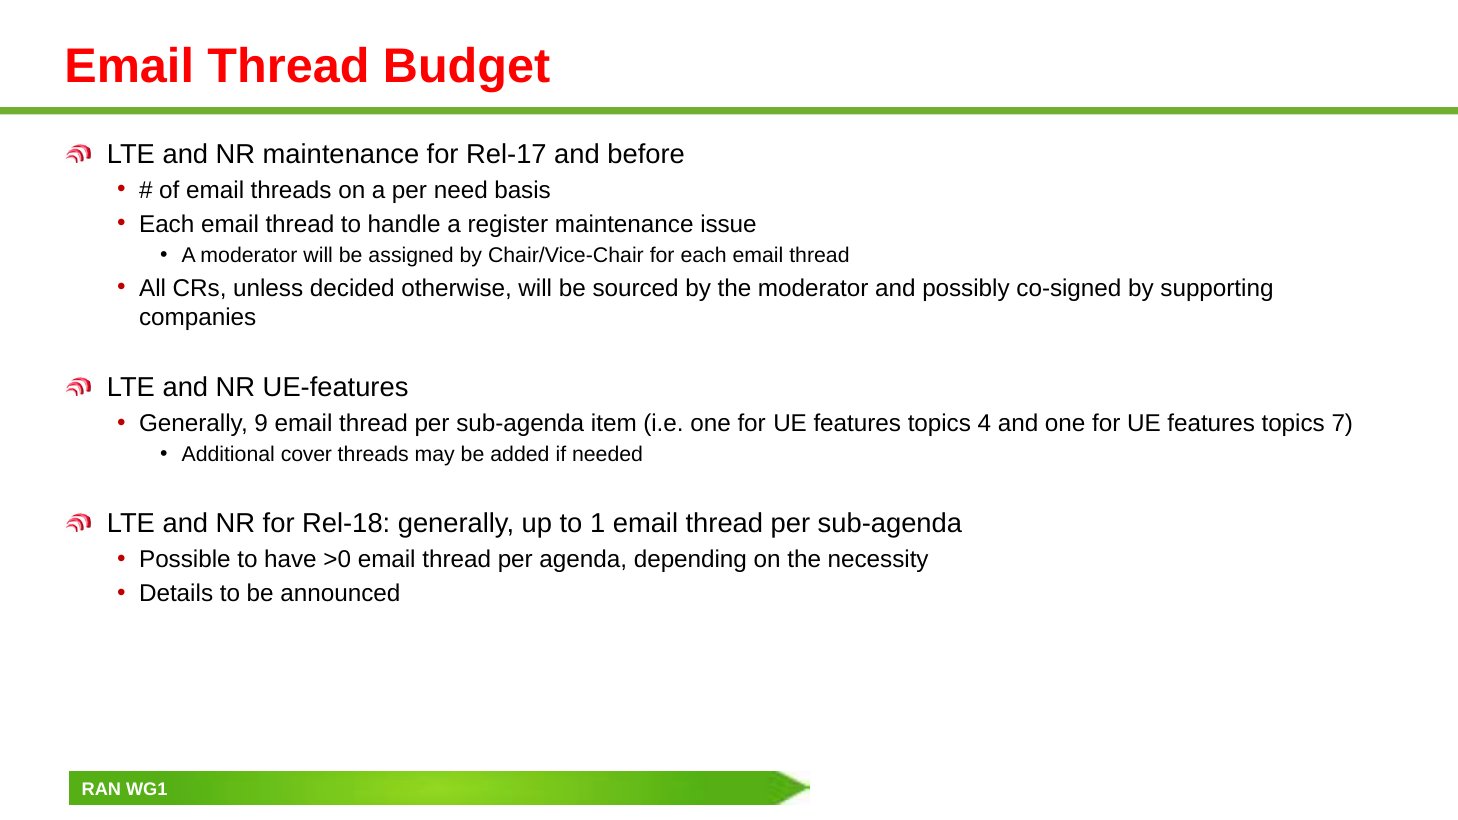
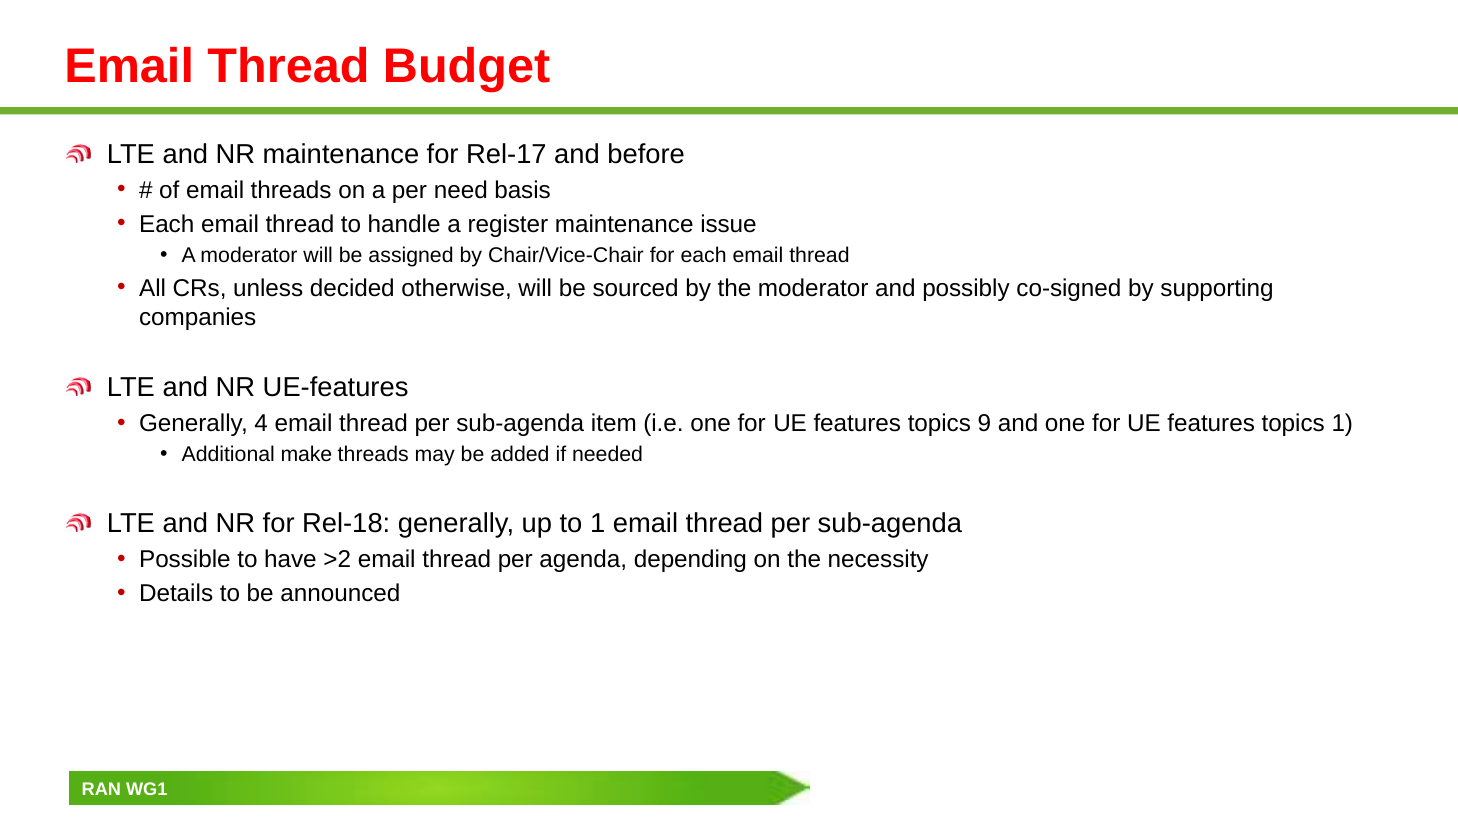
9: 9 -> 4 (261, 423)
4: 4 -> 9 (984, 423)
topics 7: 7 -> 1 (1342, 423)
cover: cover -> make (306, 455)
>0: >0 -> >2 (337, 560)
